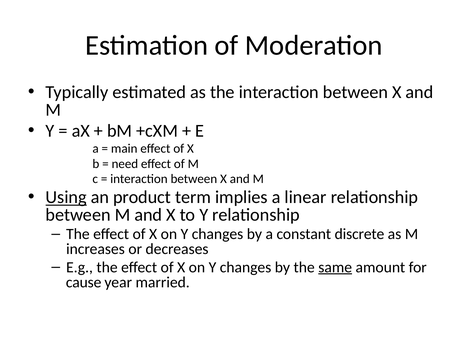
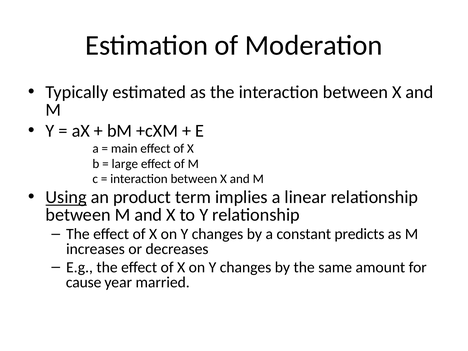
need: need -> large (125, 164)
discrete: discrete -> predicts (359, 234)
same underline: present -> none (335, 267)
